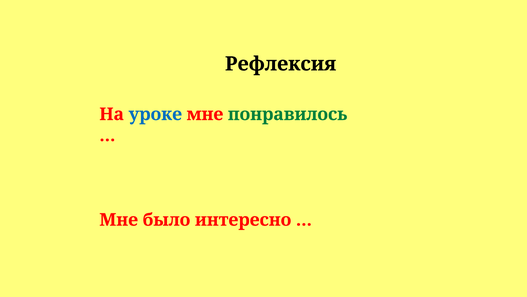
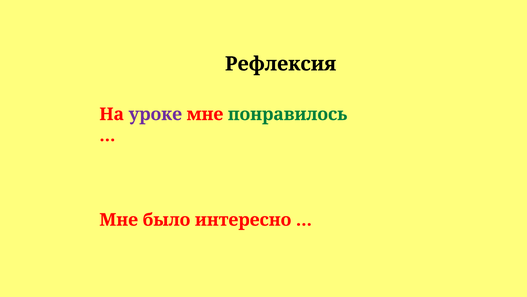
уроке colour: blue -> purple (155, 114)
